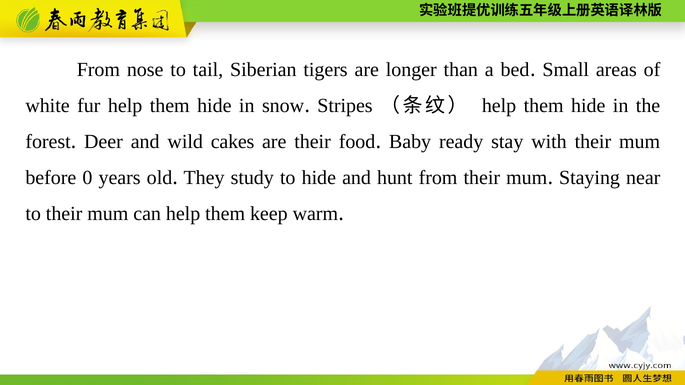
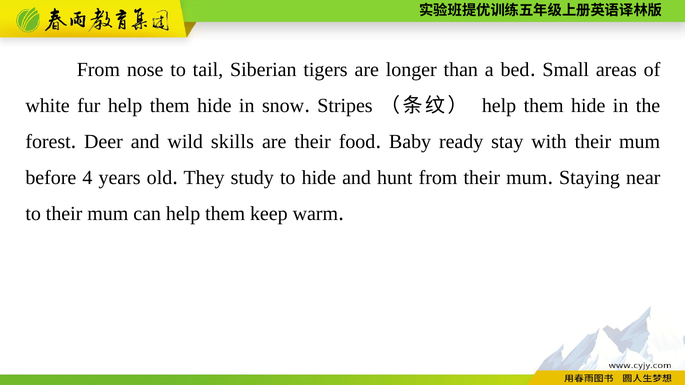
cakes: cakes -> skills (232, 142)
0: 0 -> 4 (87, 178)
